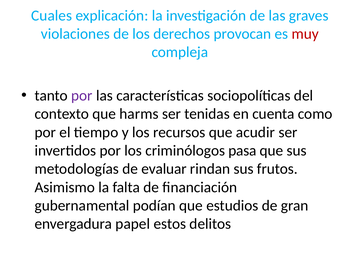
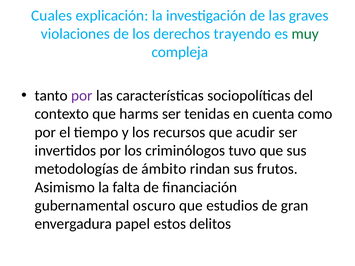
provocan: provocan -> trayendo (242, 34)
muy colour: red -> green (305, 34)
pasa: pasa -> tuvo (242, 151)
evaluar: evaluar -> ámbito (164, 169)
podían: podían -> oscuro (154, 206)
